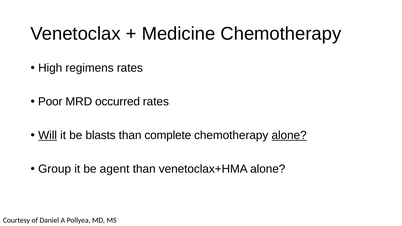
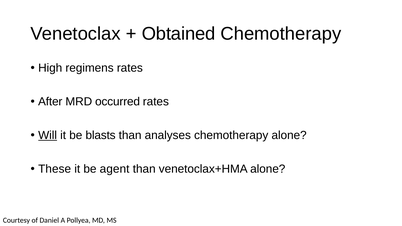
Medicine: Medicine -> Obtained (179, 34)
Poor: Poor -> After (50, 102)
complete: complete -> analyses (168, 135)
alone underline: present -> none (289, 135)
Group: Group -> These (55, 169)
